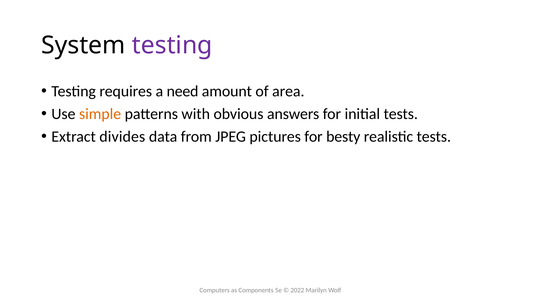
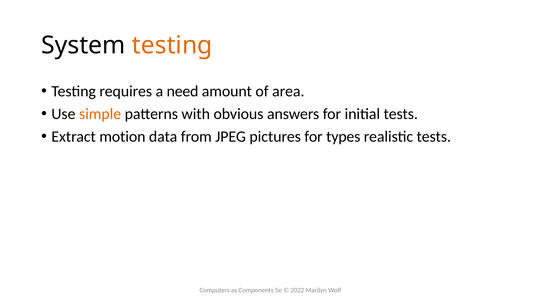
testing colour: purple -> orange (172, 45)
divides: divides -> motion (122, 137)
besty: besty -> types (343, 137)
